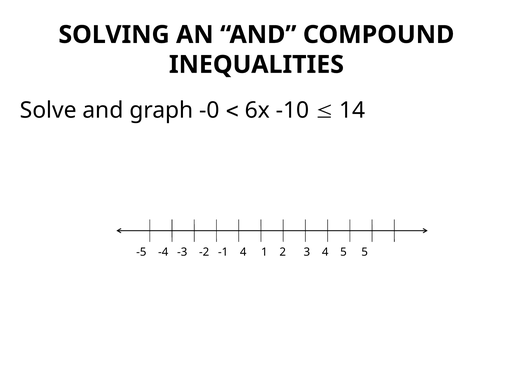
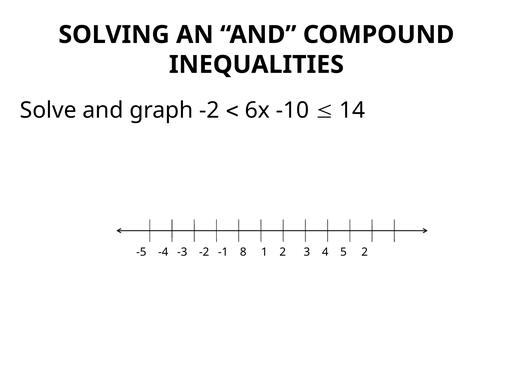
graph -0: -0 -> -2 (209, 110)
-1 4: 4 -> 8 (243, 252)
5 5: 5 -> 2 (365, 252)
